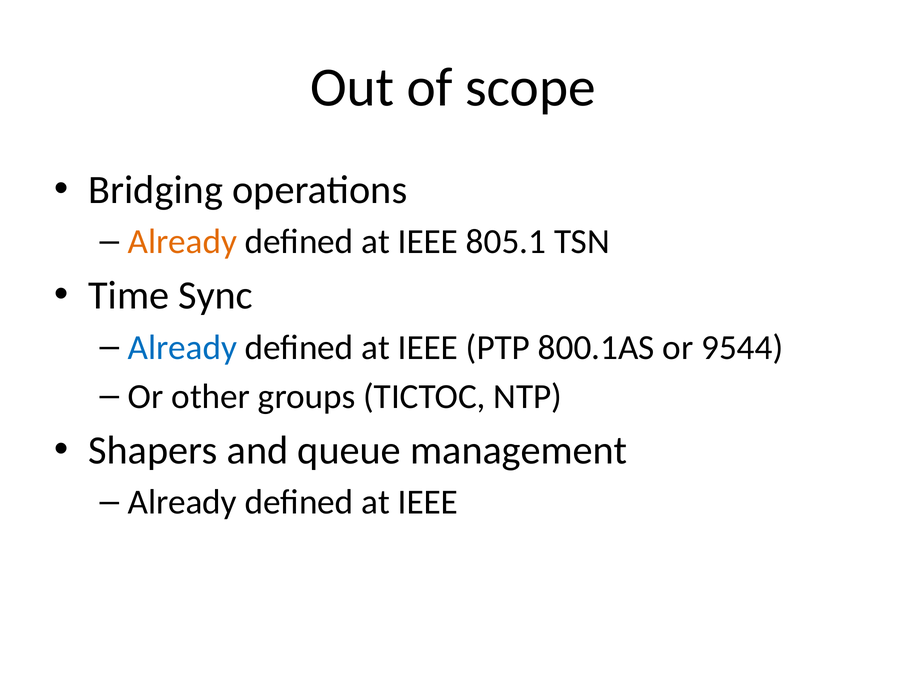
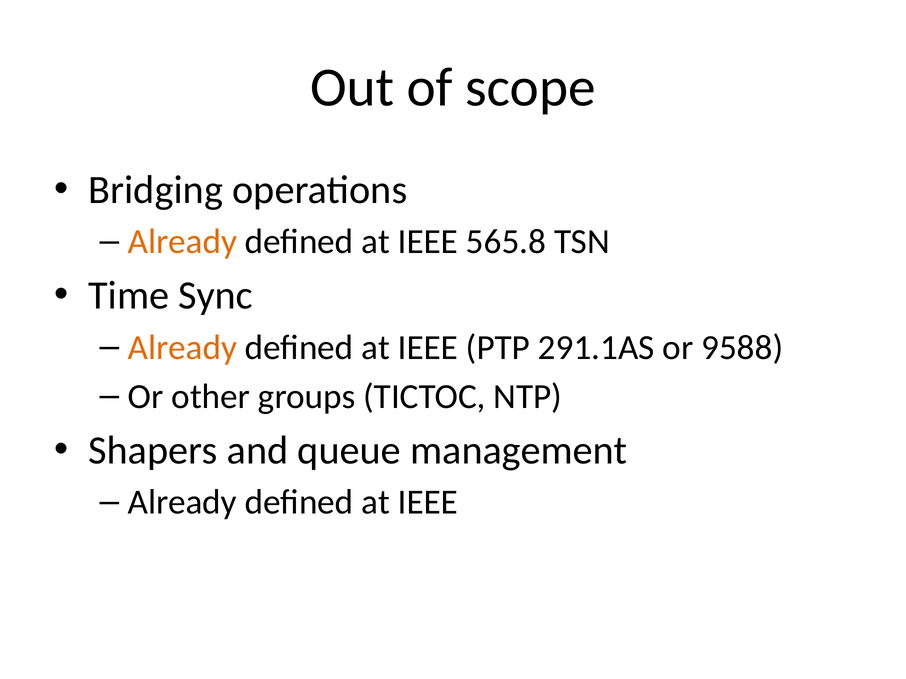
805.1: 805.1 -> 565.8 (506, 242)
Already colour: blue -> orange (182, 348)
800.1AS: 800.1AS -> 291.1AS (596, 348)
9544: 9544 -> 9588 (742, 348)
